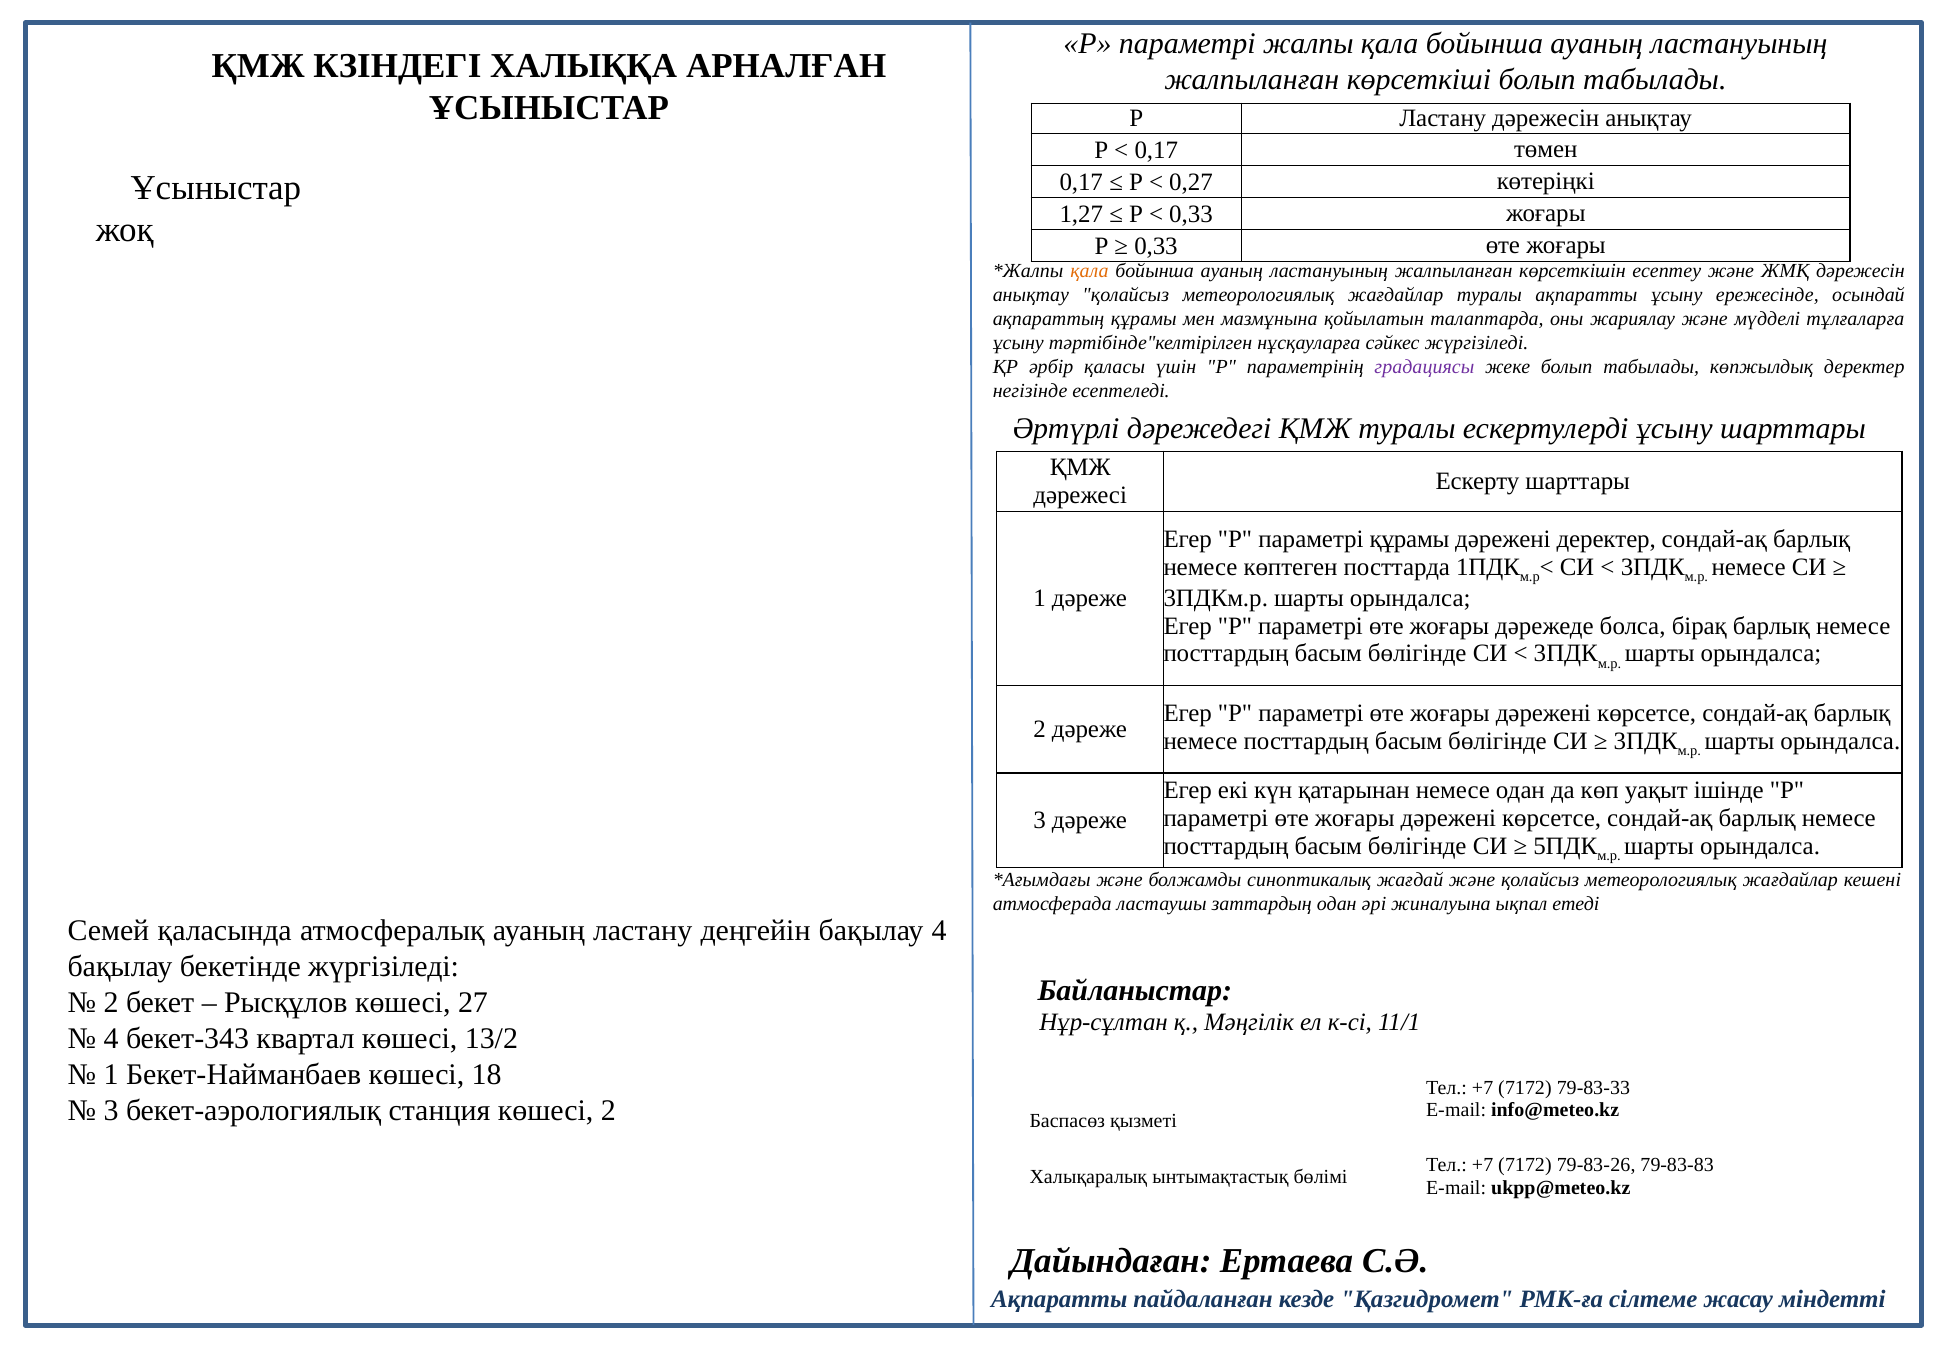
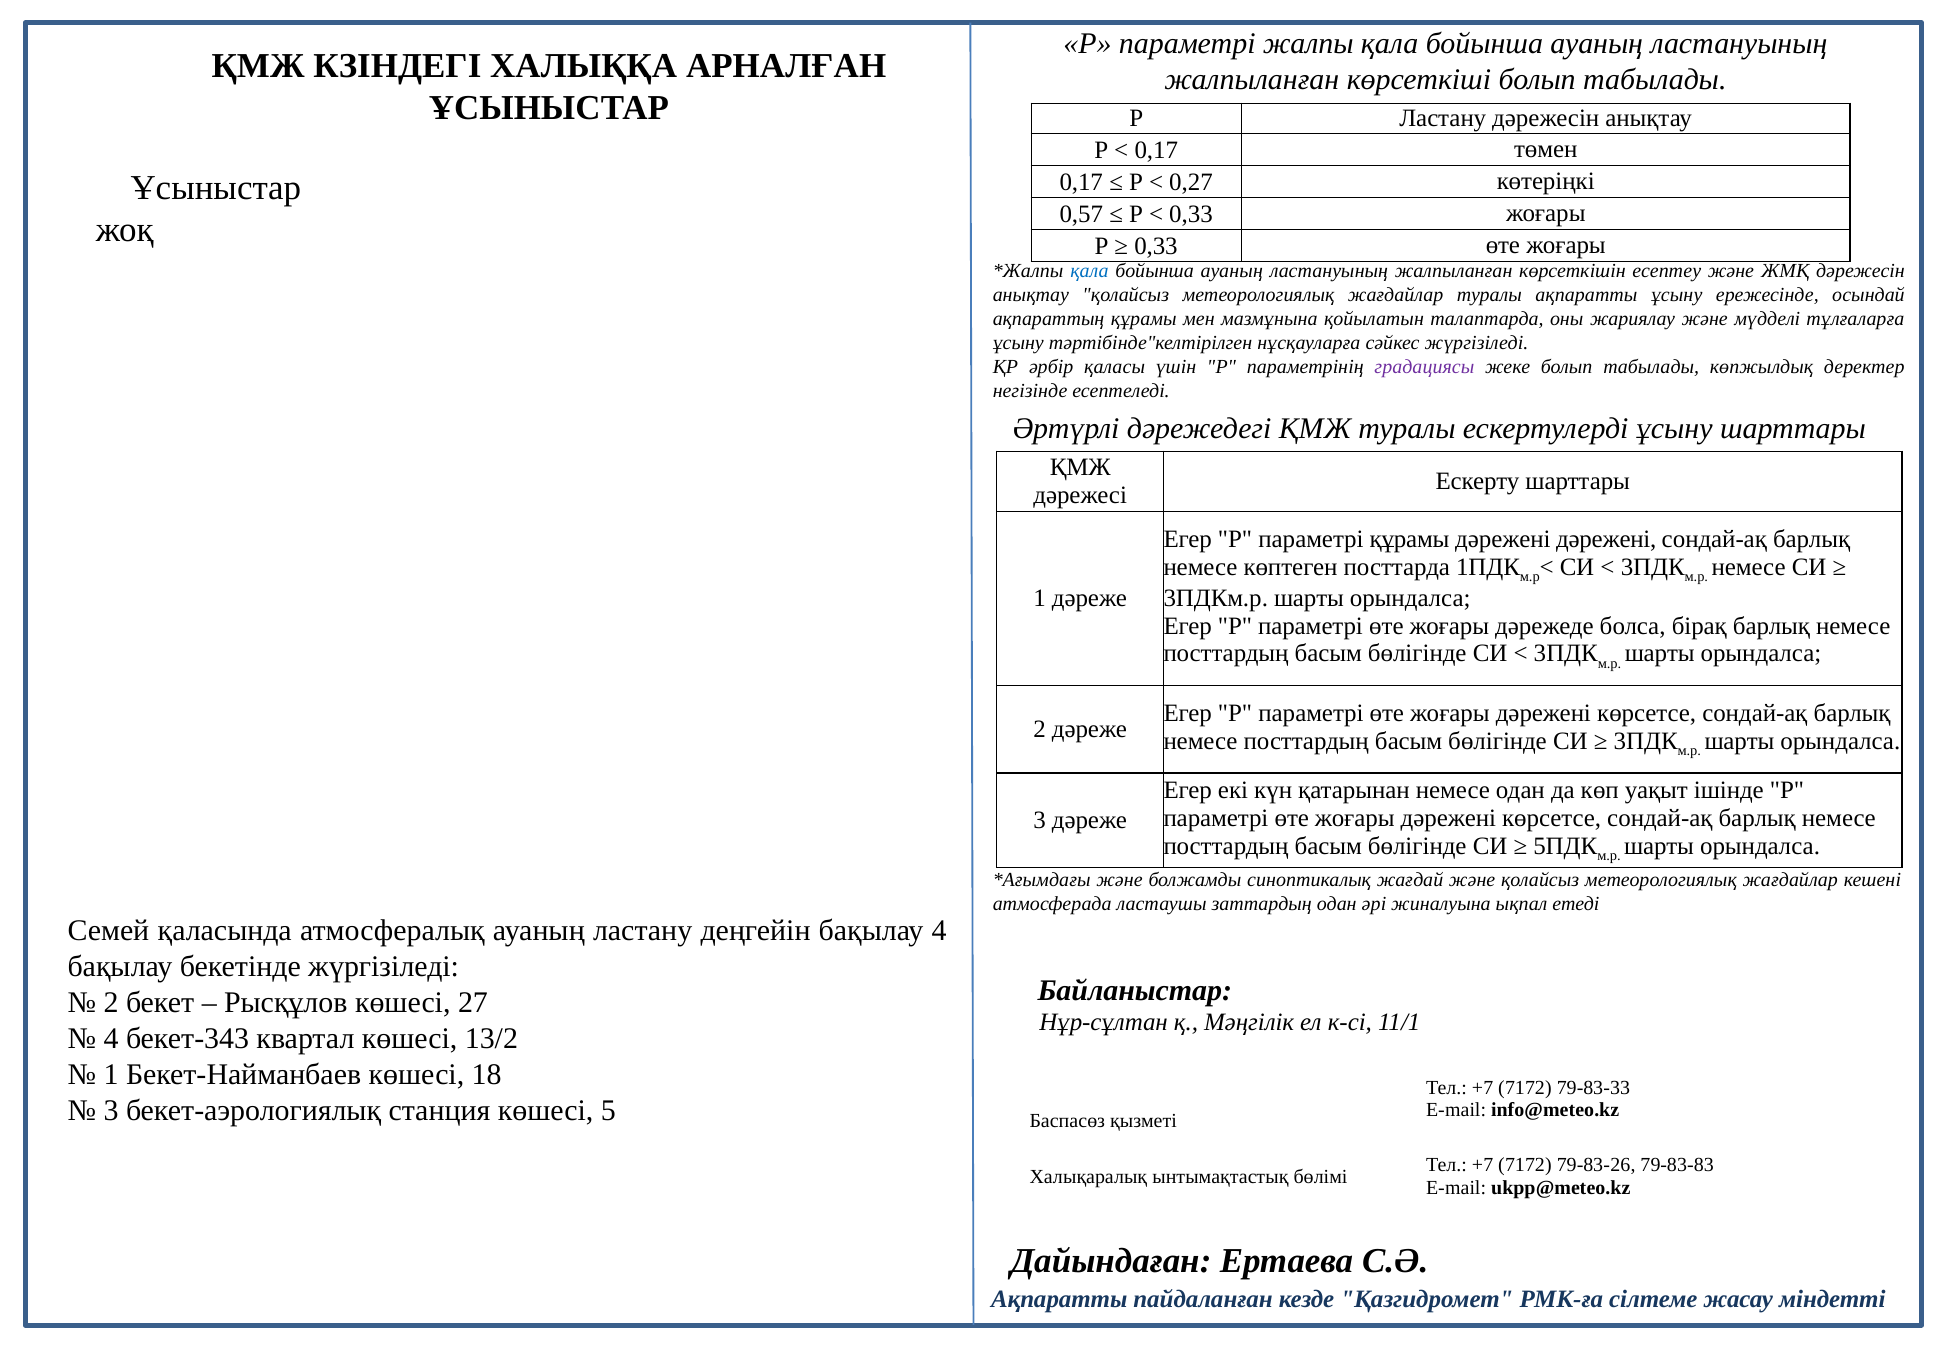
1,27: 1,27 -> 0,57 (1081, 215)
қала colour: orange -> blue (1089, 271)
дәрежені деректер: деректер -> дәрежені (1606, 540)
көшесі 2: 2 -> 5 (608, 1110)
